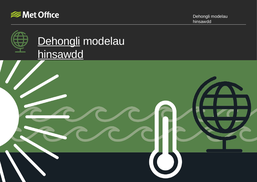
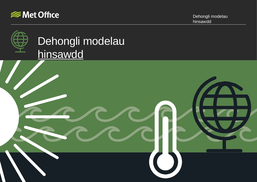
Dehongli underline: present -> none (59, 41)
